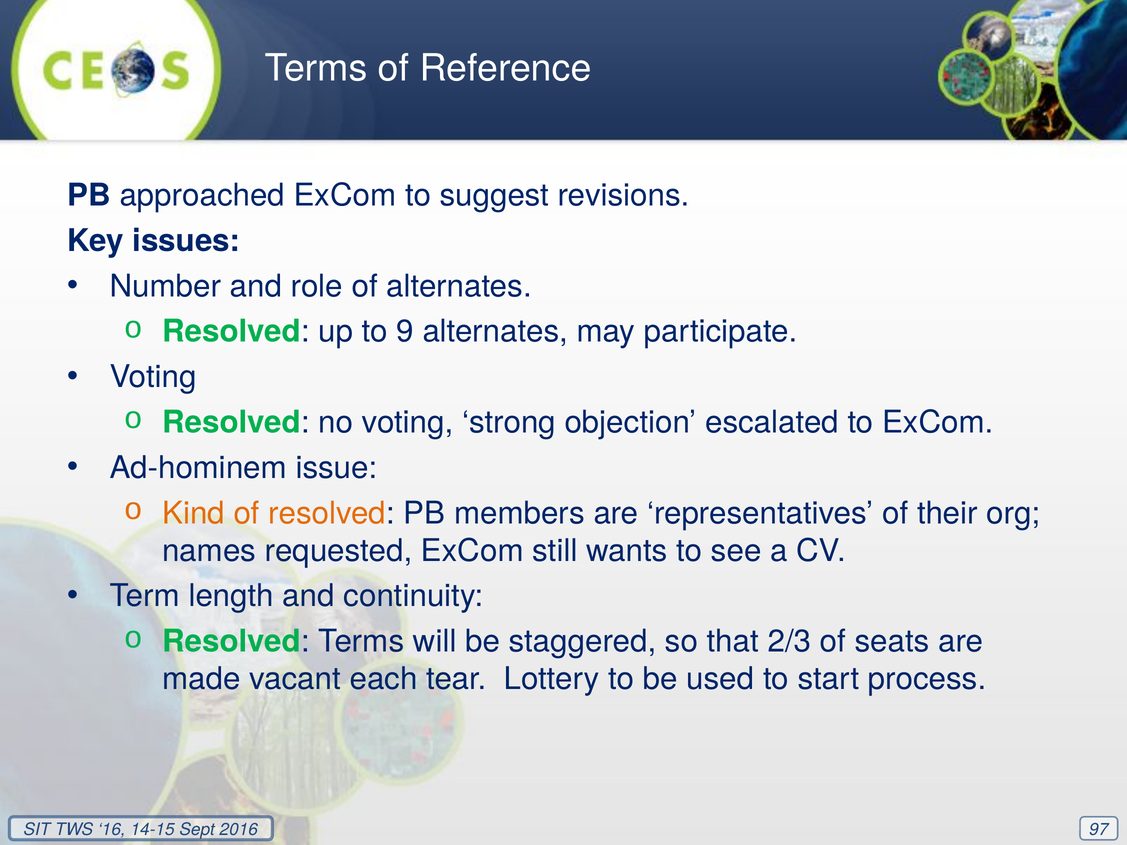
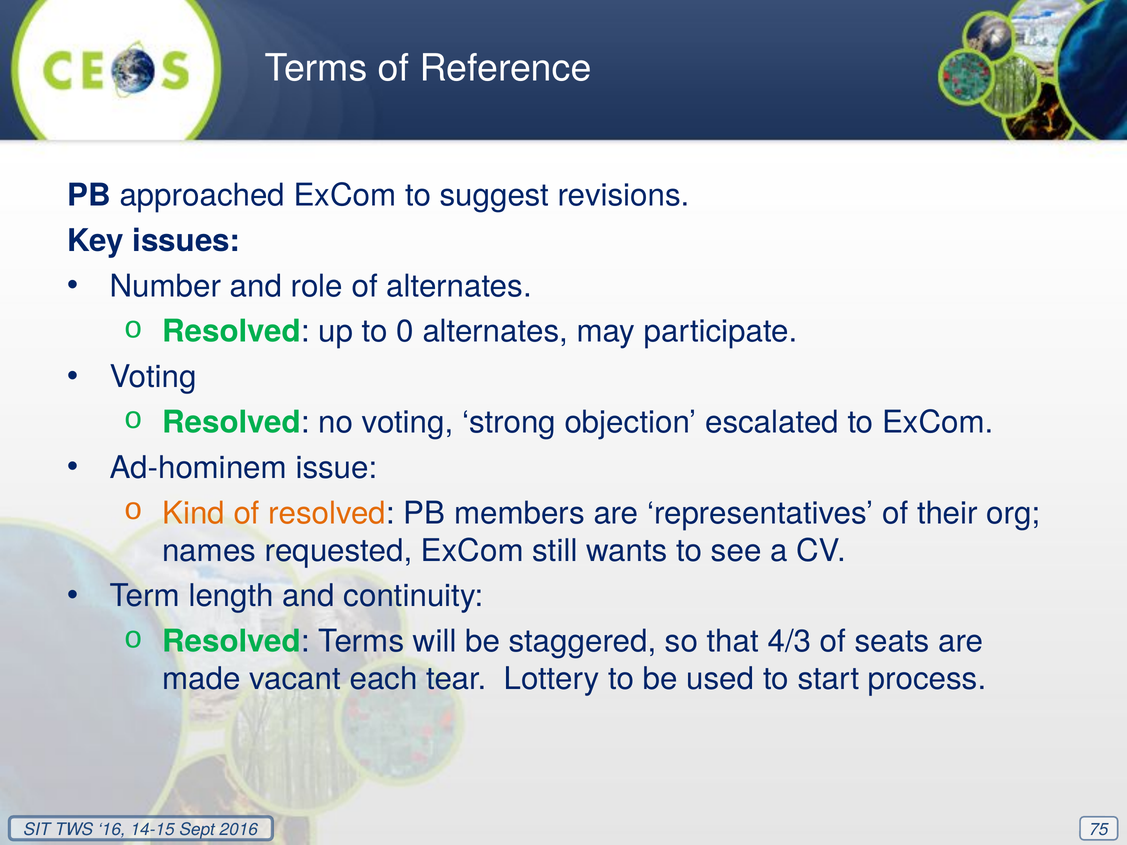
9: 9 -> 0 (405, 332)
2/3: 2/3 -> 4/3 (789, 642)
97: 97 -> 75 (1099, 830)
